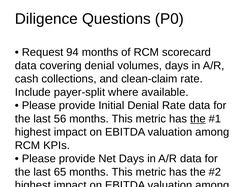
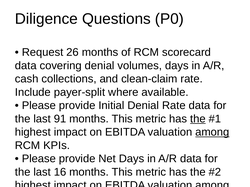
94: 94 -> 26 (73, 52)
56: 56 -> 91 (60, 119)
among underline: none -> present (212, 132)
65: 65 -> 16 (60, 172)
